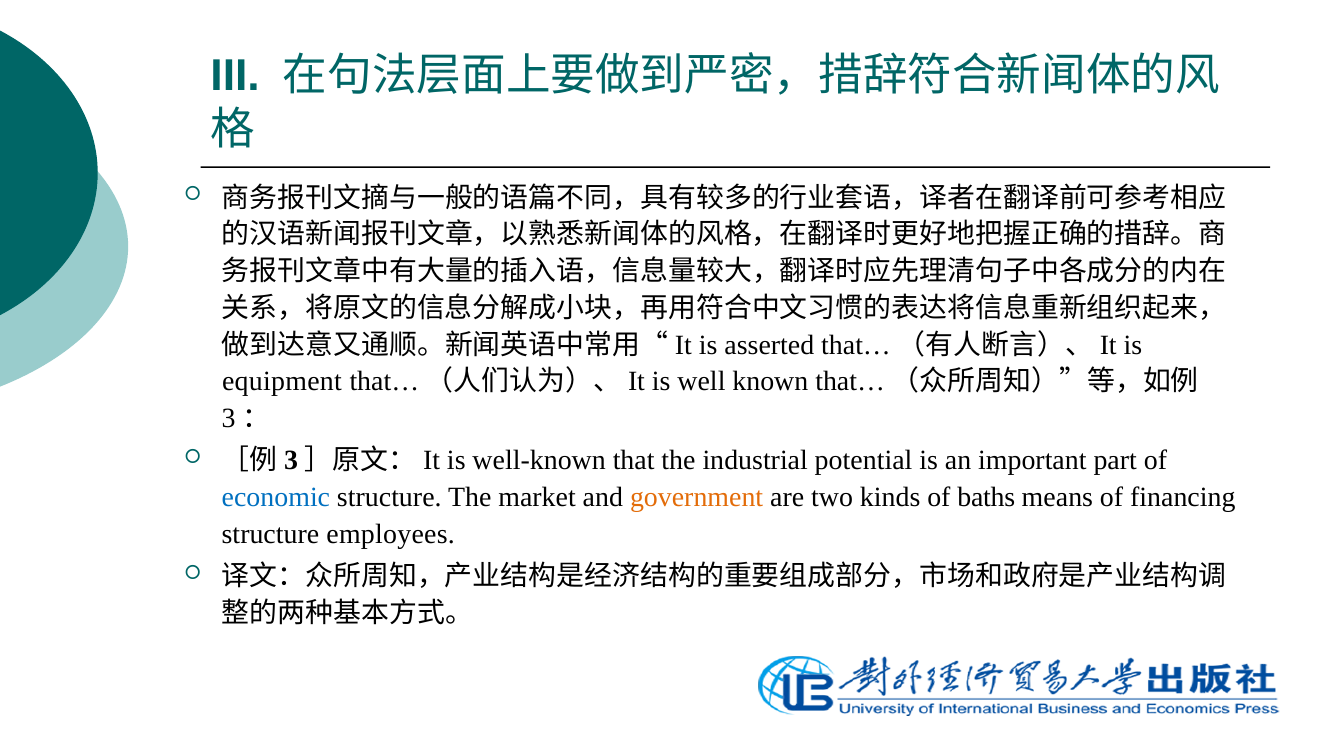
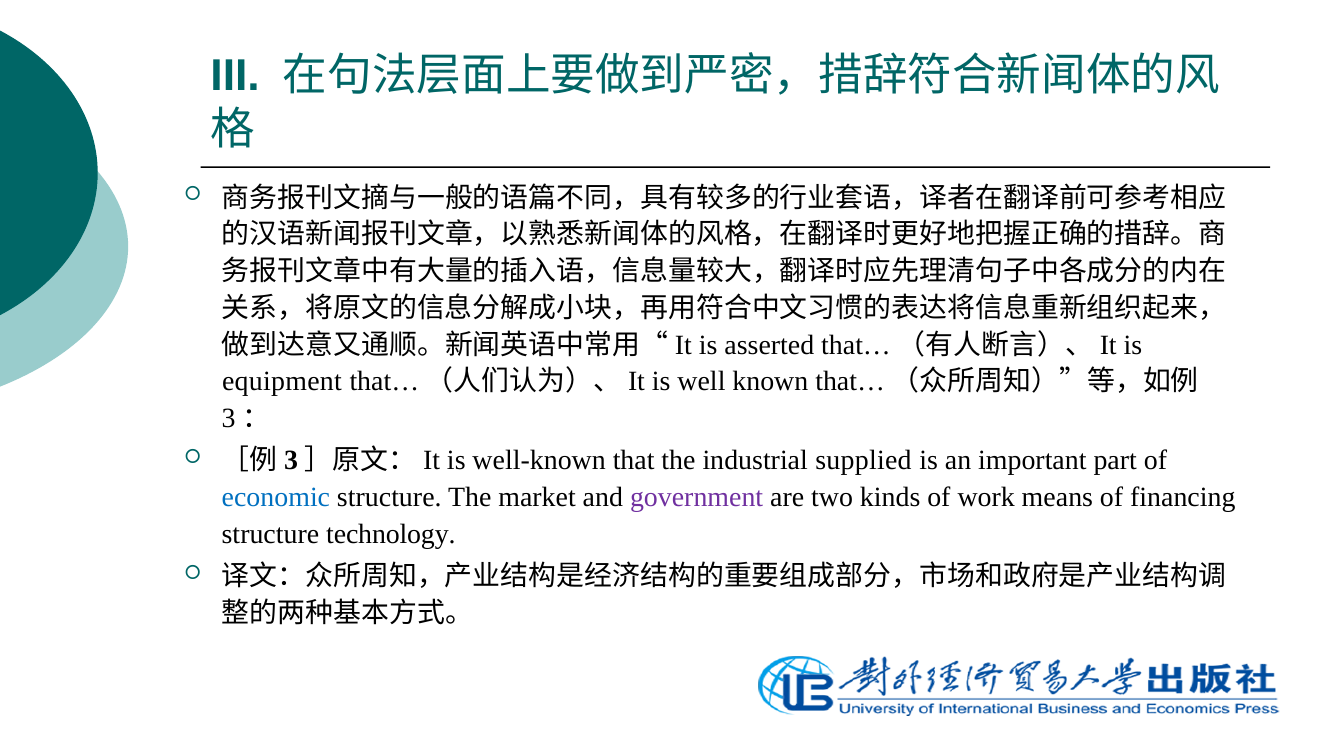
potential: potential -> supplied (863, 461)
government colour: orange -> purple (697, 497)
baths: baths -> work (986, 497)
employees: employees -> technology (391, 534)
